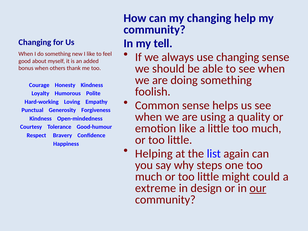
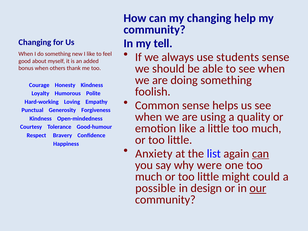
use changing: changing -> students (238, 57)
Helping: Helping -> Anxiety (154, 154)
can underline: none -> present (261, 154)
steps: steps -> were (209, 165)
extreme: extreme -> possible (156, 188)
